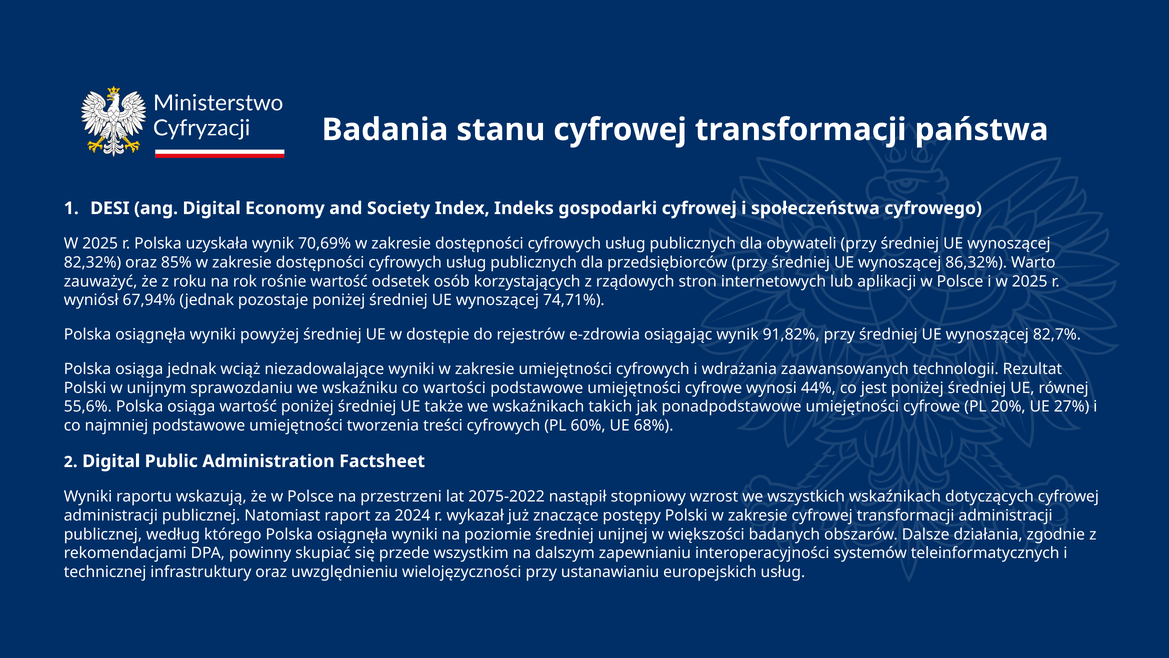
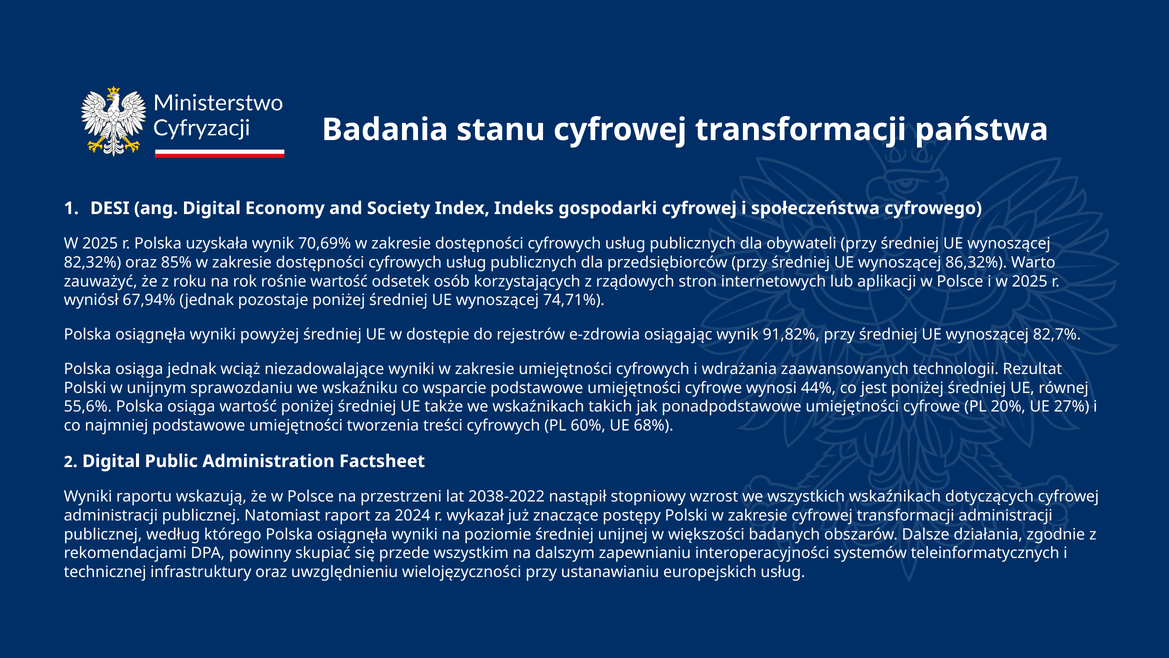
wartości: wartości -> wsparcie (455, 388)
2075-2022: 2075-2022 -> 2038-2022 (507, 496)
